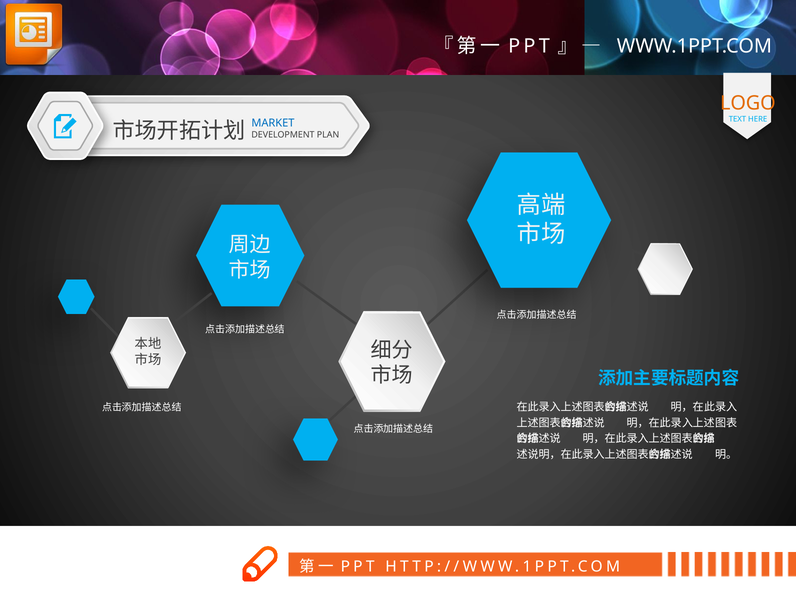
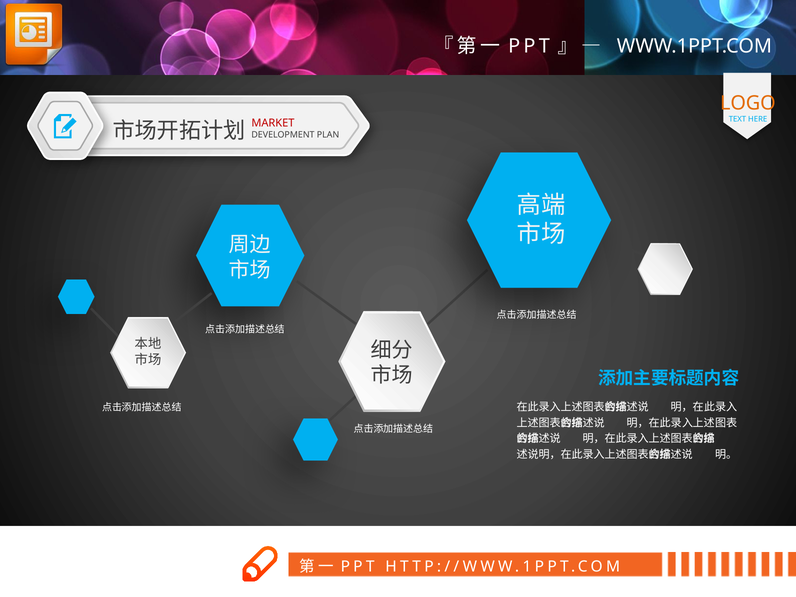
MARKET colour: blue -> red (273, 123)
